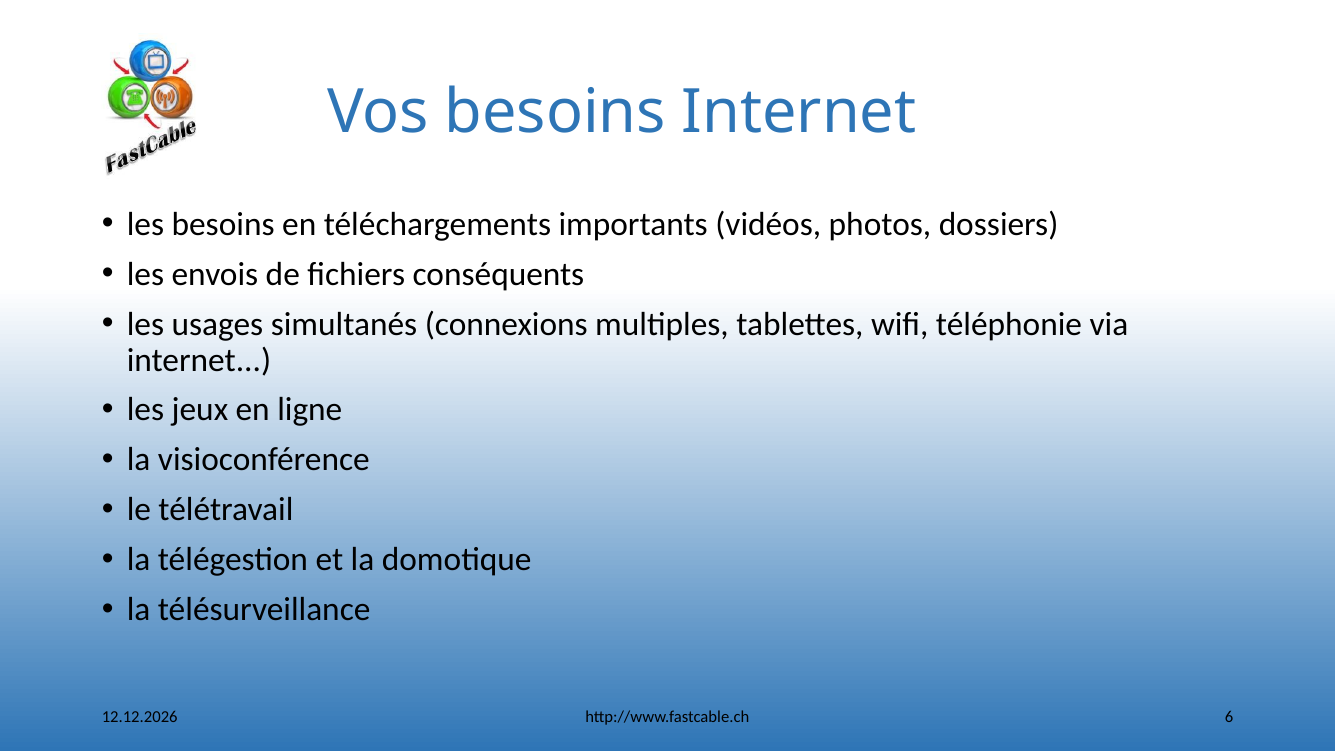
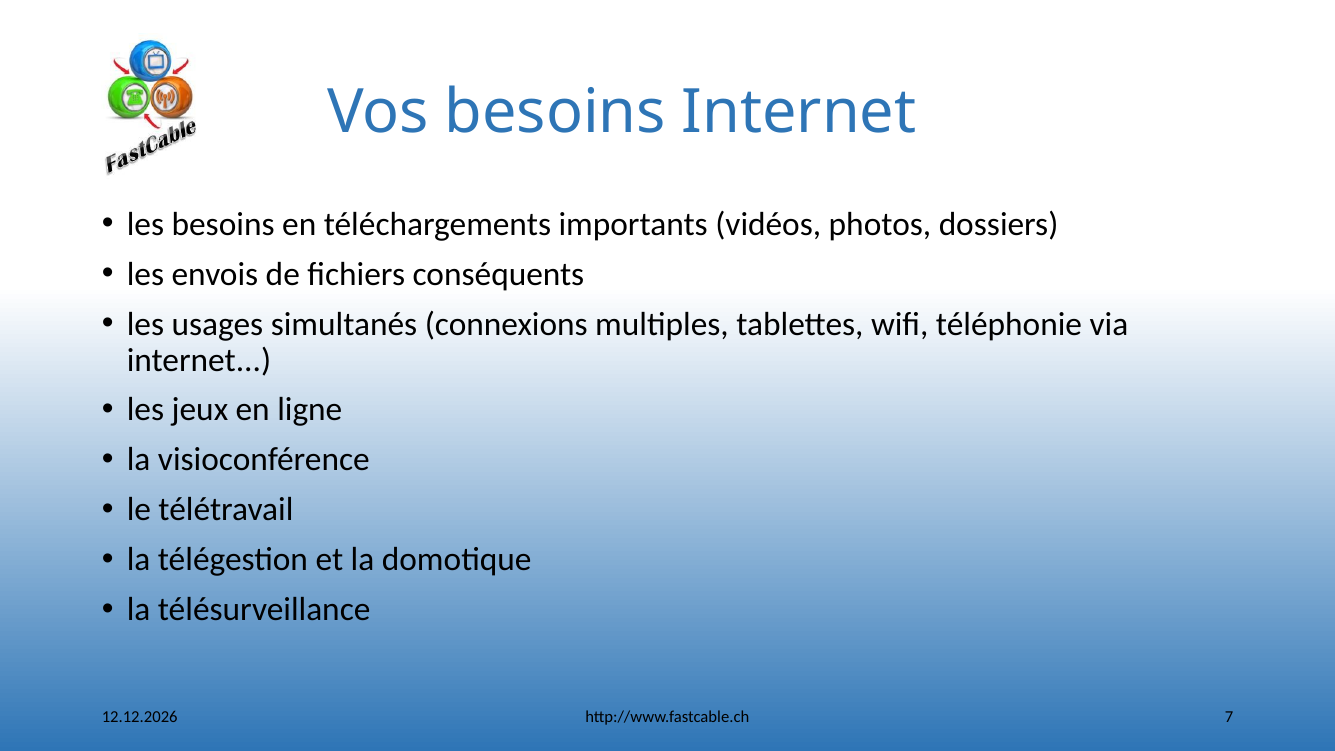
6: 6 -> 7 (1229, 717)
